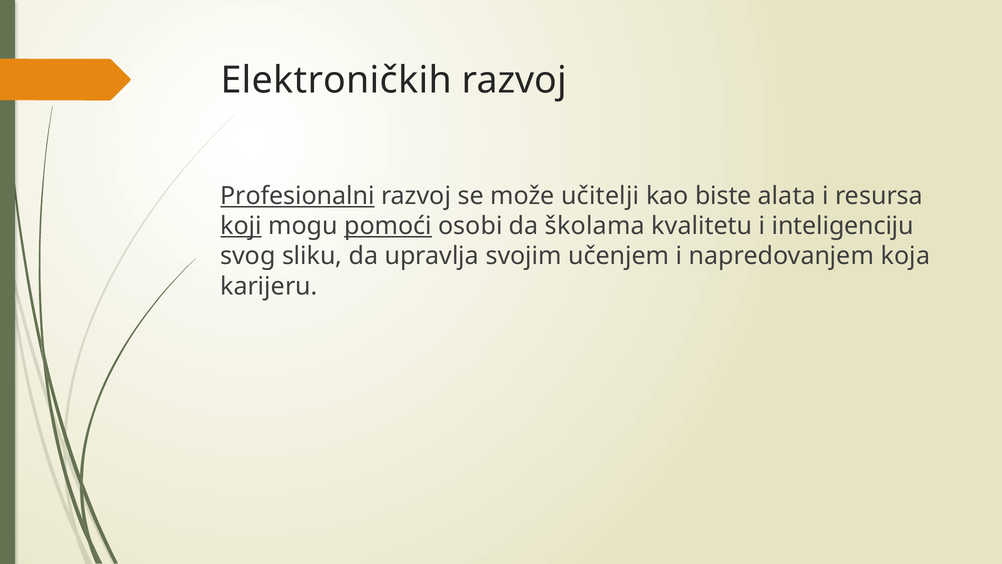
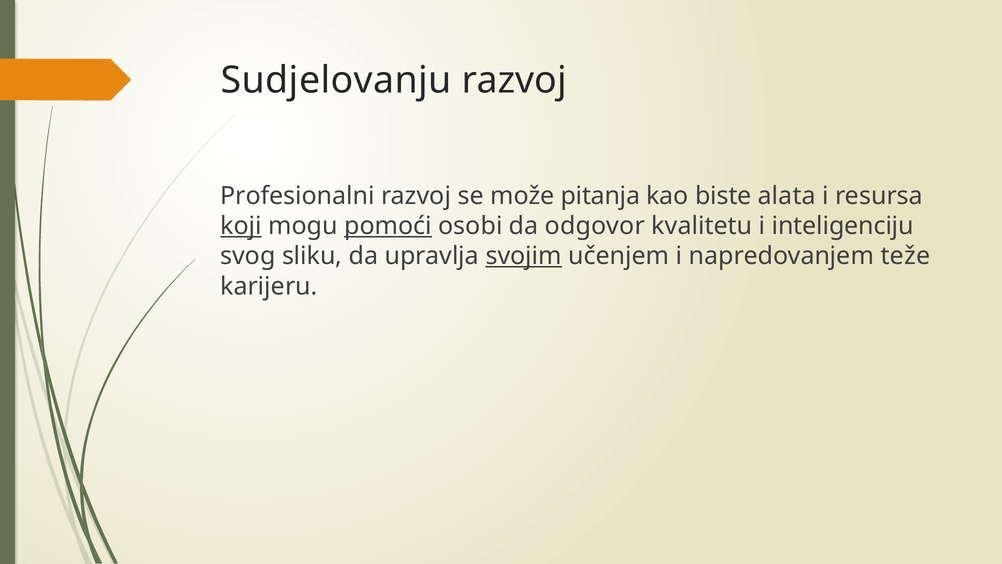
Elektroničkih: Elektroničkih -> Sudjelovanju (336, 80)
Profesionalni underline: present -> none (297, 196)
učitelji: učitelji -> pitanja (600, 196)
školama: školama -> odgovor (595, 226)
svojim underline: none -> present (524, 256)
koja: koja -> teže (905, 256)
